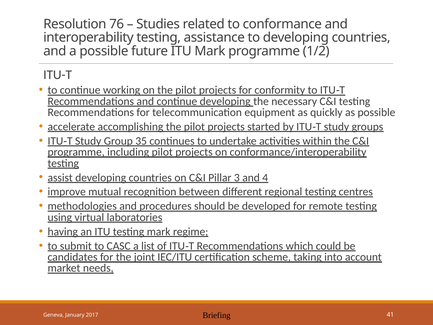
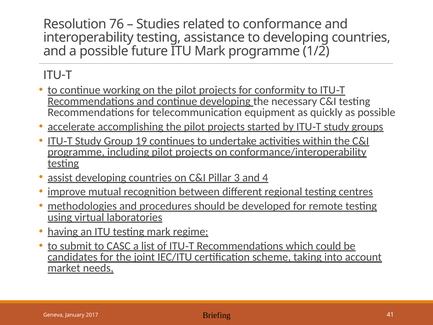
35: 35 -> 19 (141, 141)
